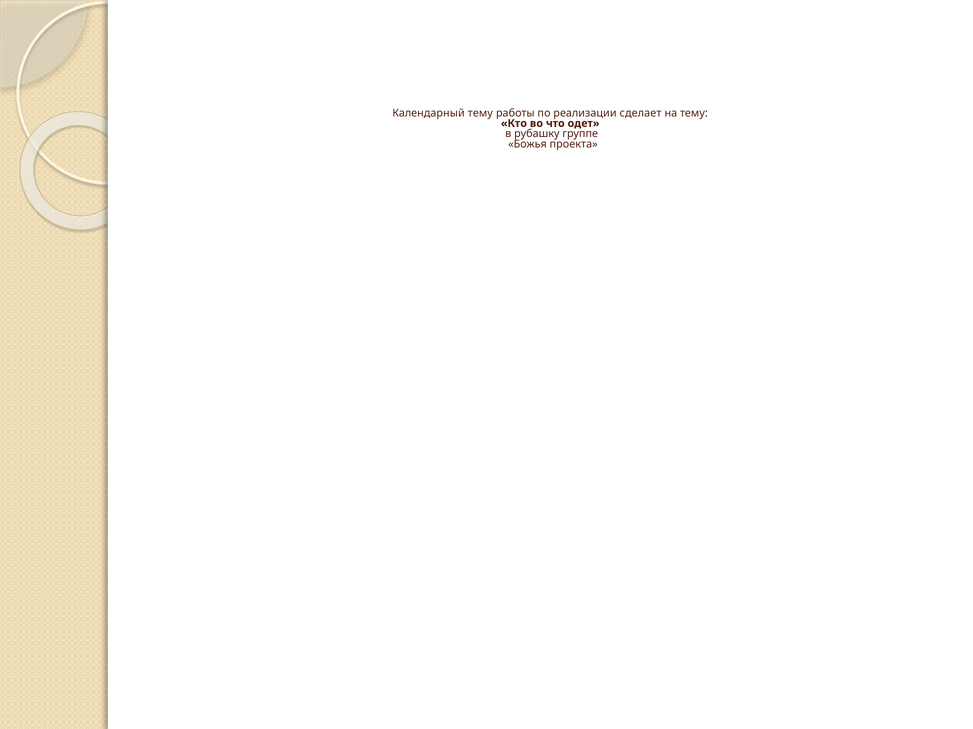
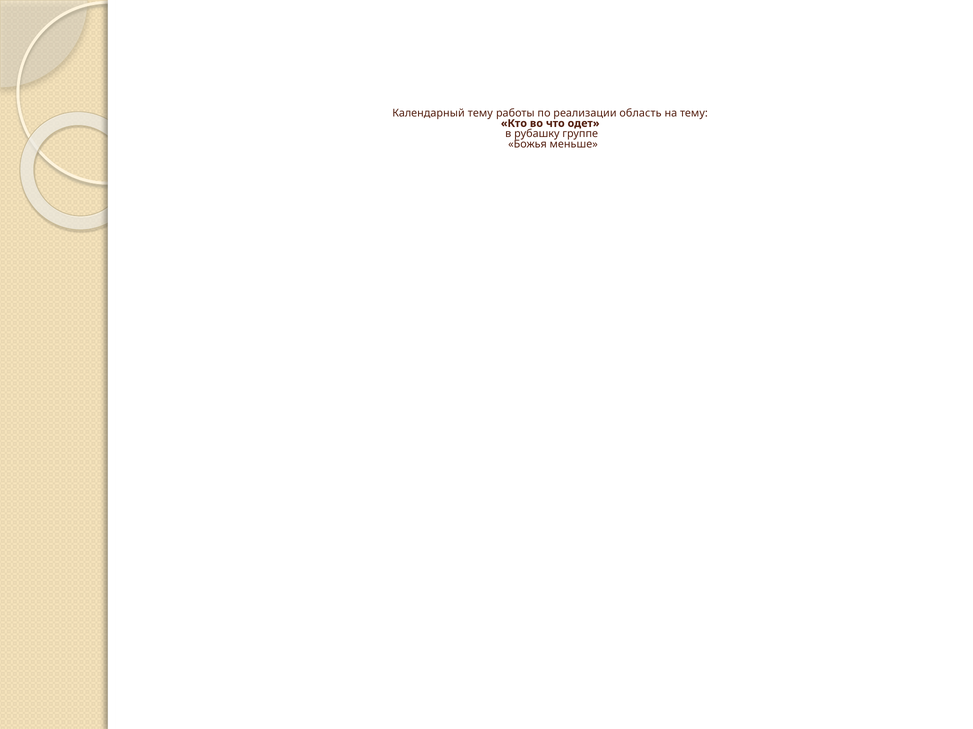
сделает: сделает -> область (640, 113)
проекта: проекта -> меньше (574, 144)
